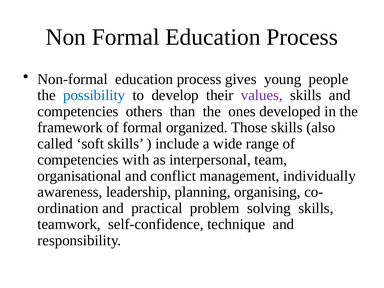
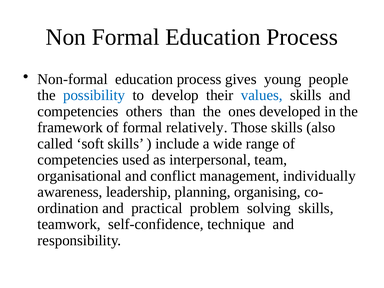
values colour: purple -> blue (262, 95)
organized: organized -> relatively (197, 128)
with: with -> used (136, 160)
